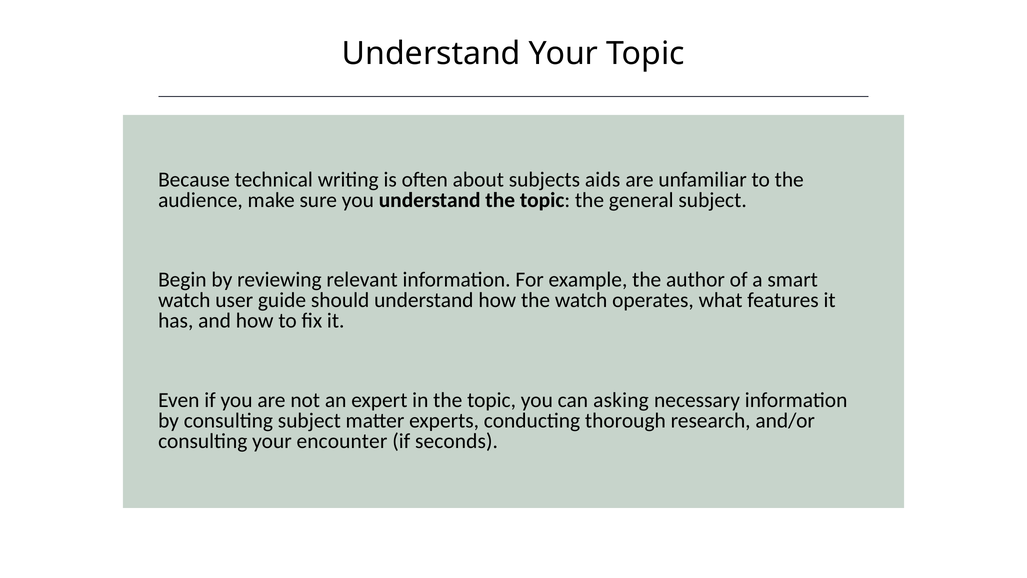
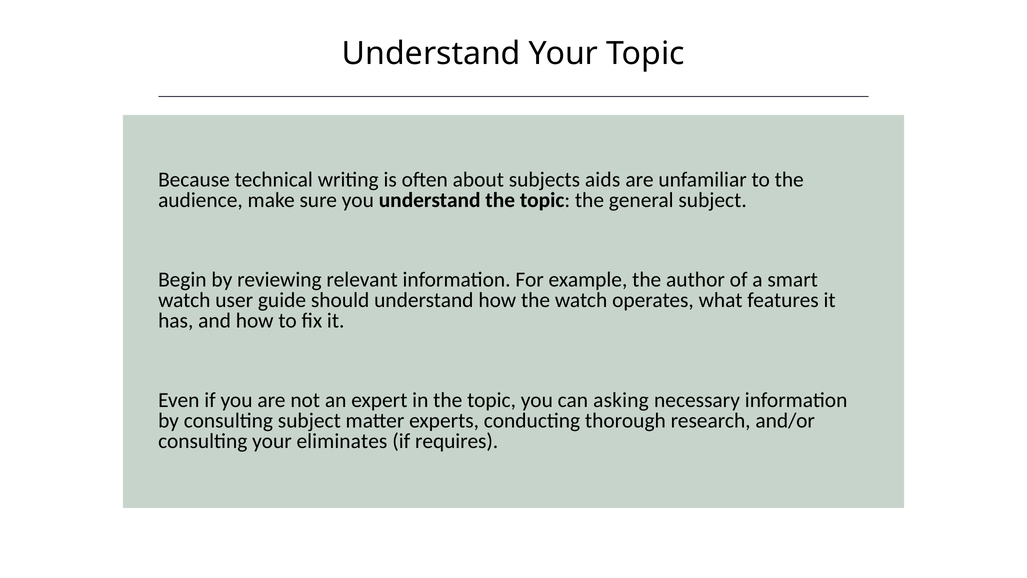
encounter: encounter -> eliminates (342, 441)
seconds: seconds -> requires (457, 441)
